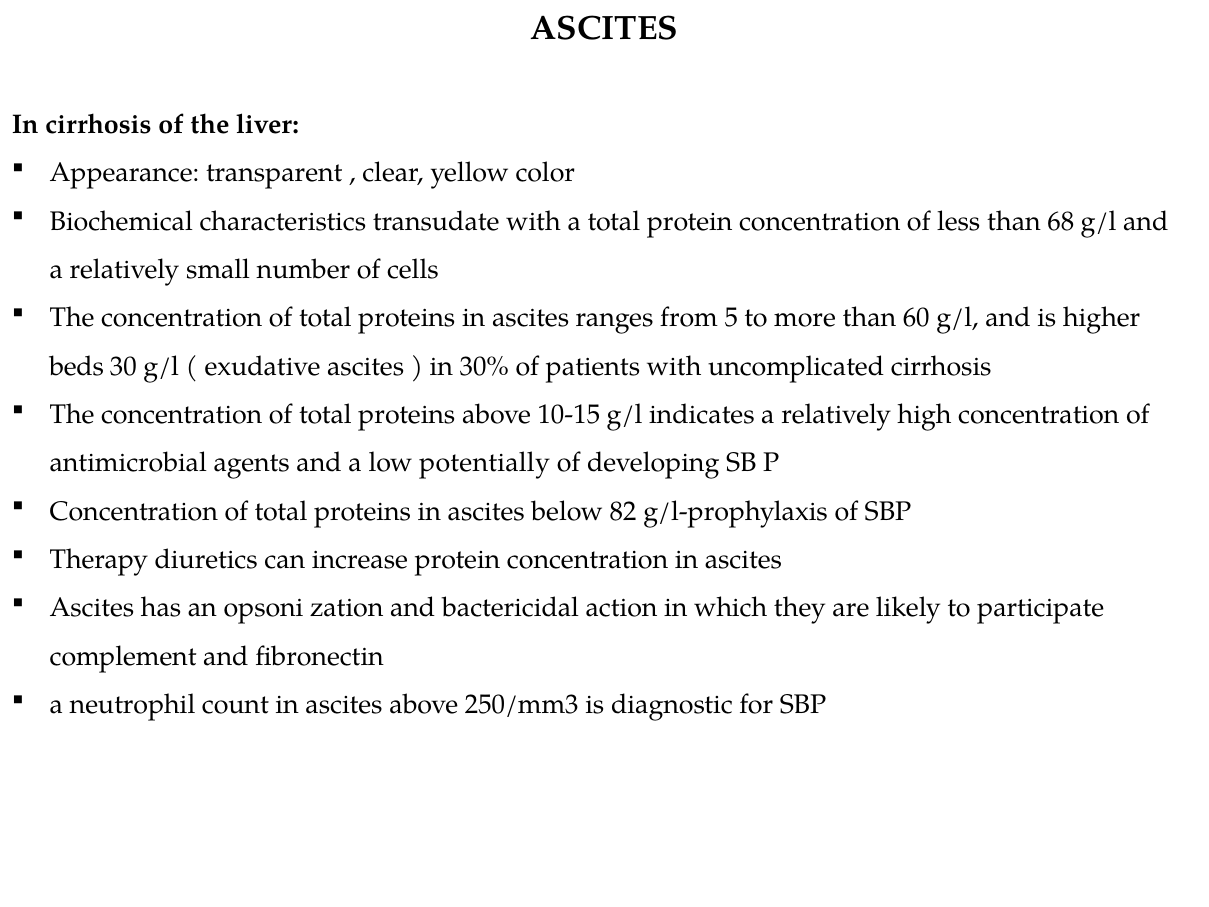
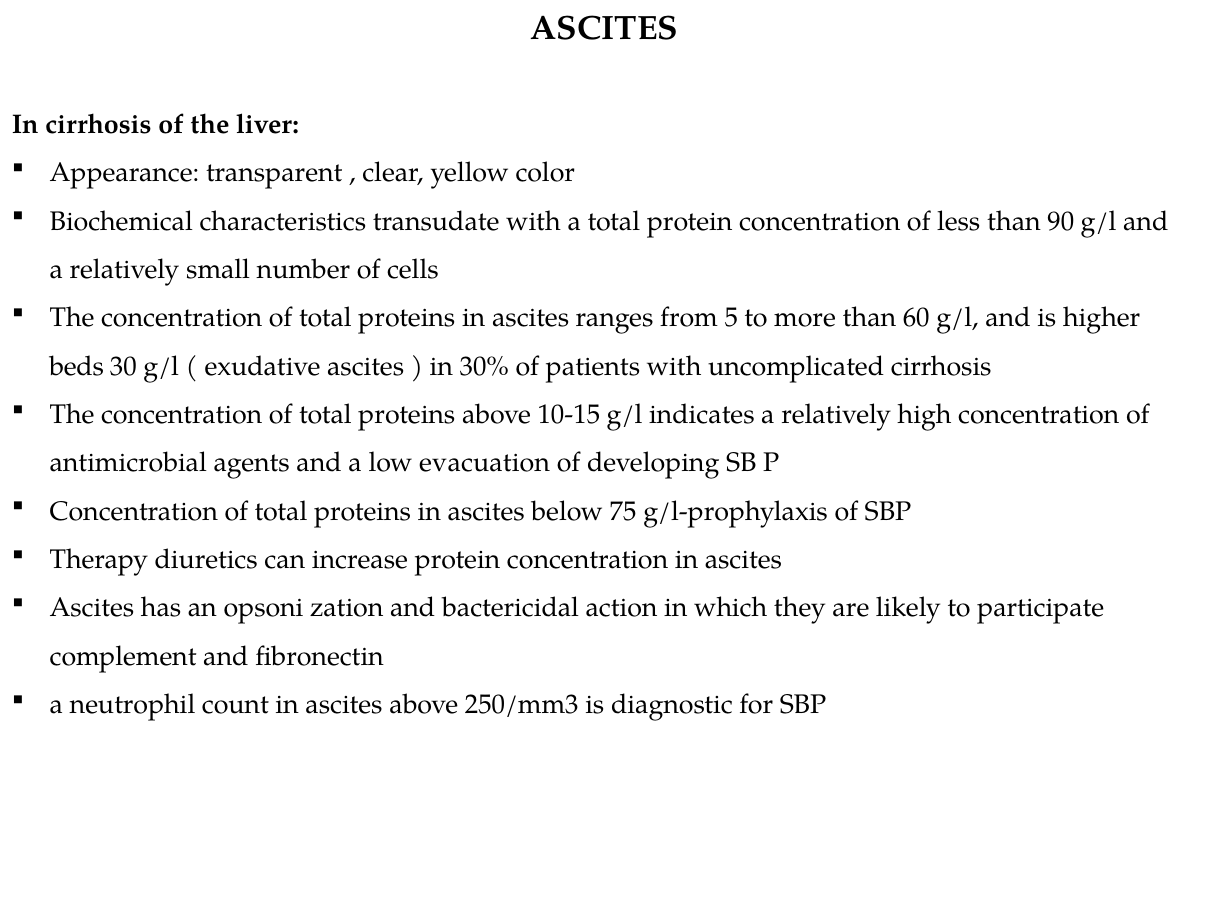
68: 68 -> 90 (1061, 221)
potentially: potentially -> evacuation (485, 463)
82: 82 -> 75 (623, 511)
